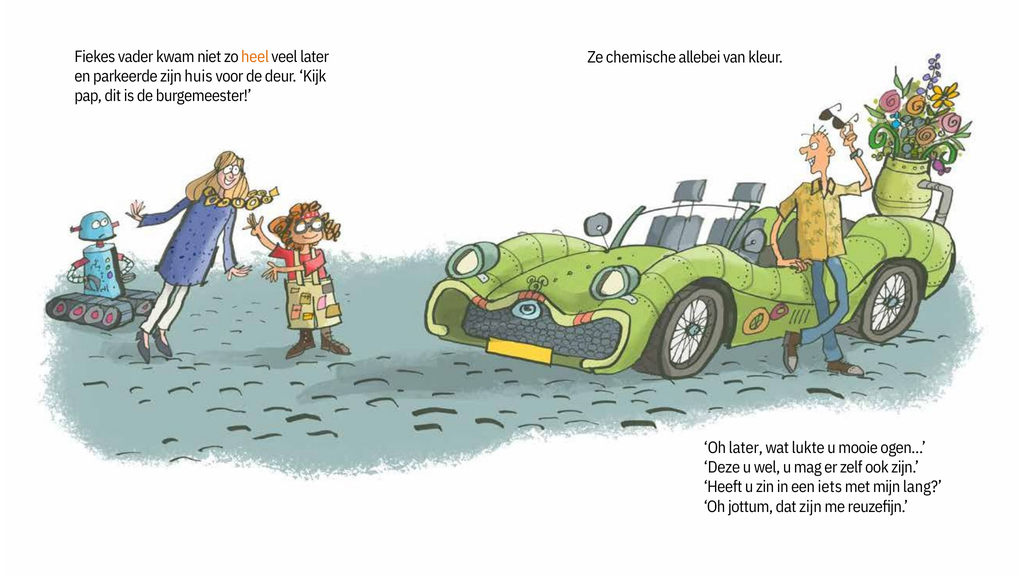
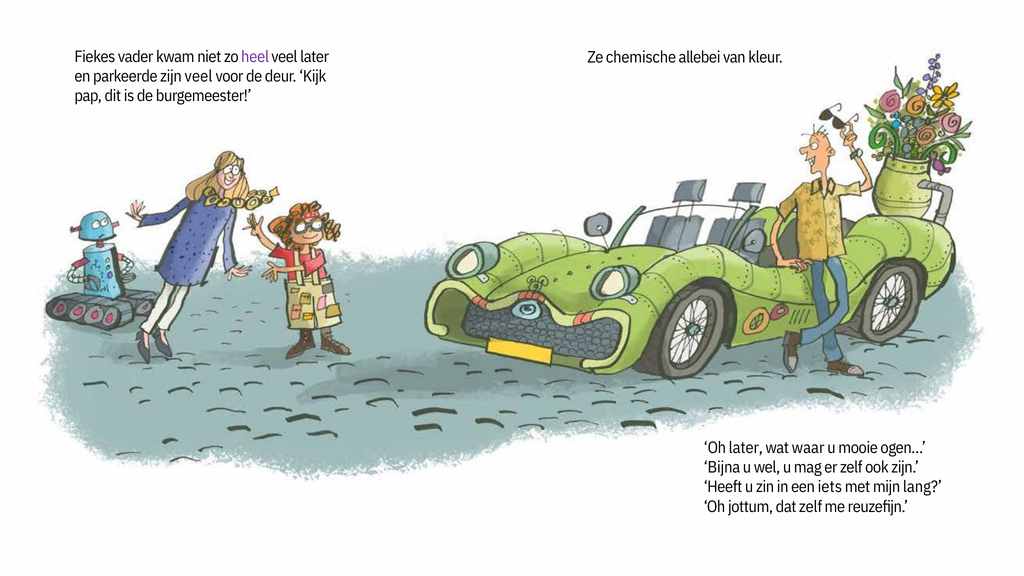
heel colour: orange -> purple (255, 57)
zijn huis: huis -> veel (199, 77)
lukte: lukte -> waar (808, 448)
Deze: Deze -> Bijna (722, 468)
dat zijn: zijn -> zelf (811, 507)
